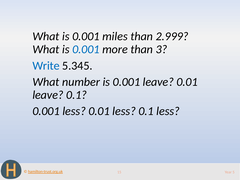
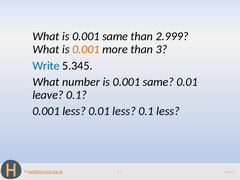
What is 0.001 miles: miles -> same (115, 36)
0.001 colour: blue -> orange (86, 49)
number is 0.001 leave: leave -> same (158, 82)
